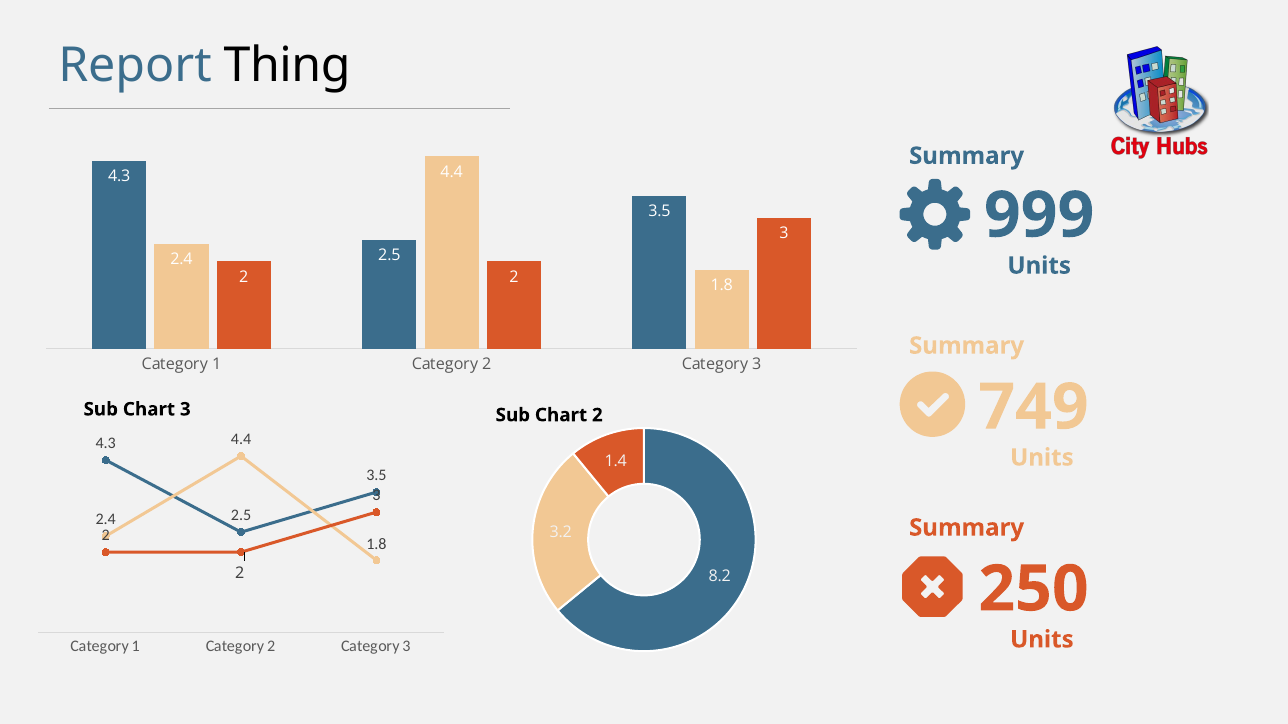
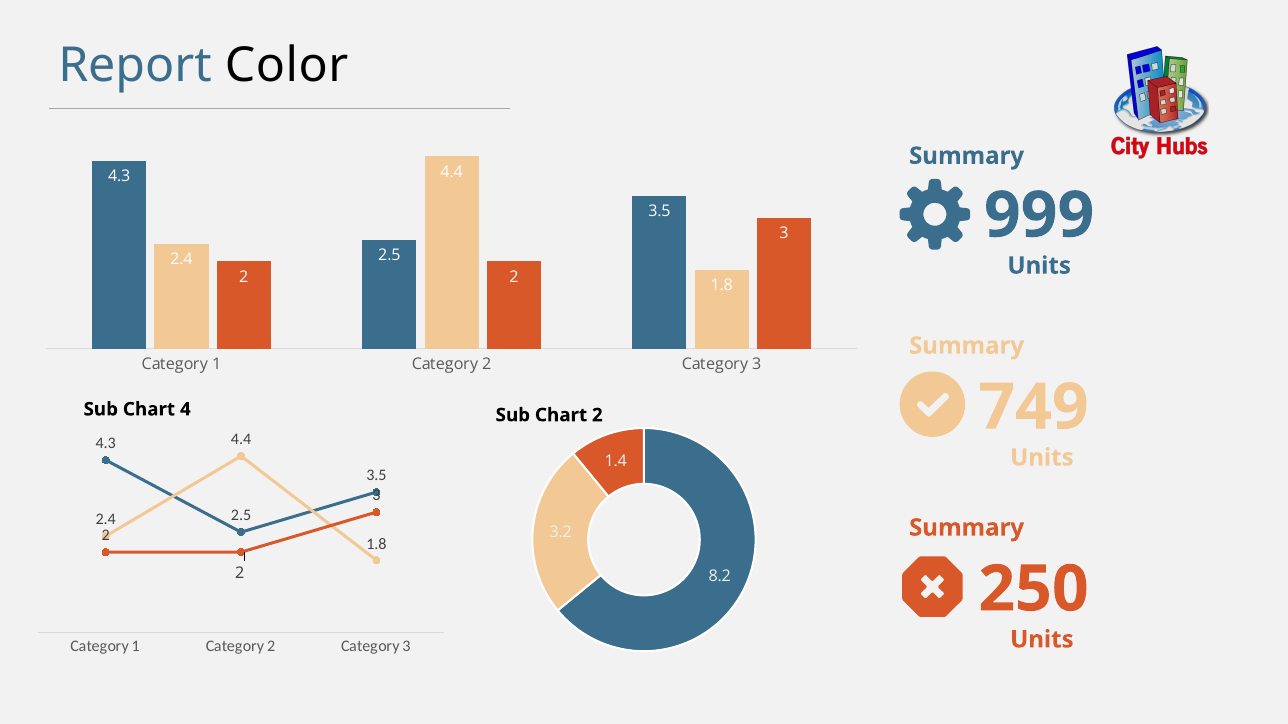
Thing: Thing -> Color (287, 66)
Chart 3: 3 -> 4 (185, 410)
